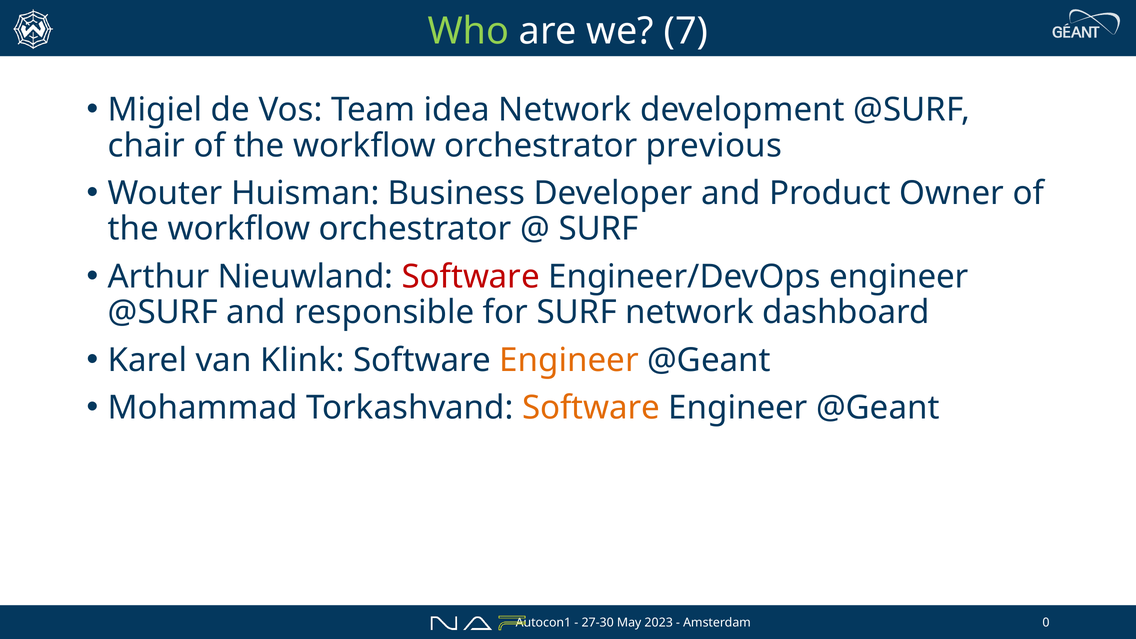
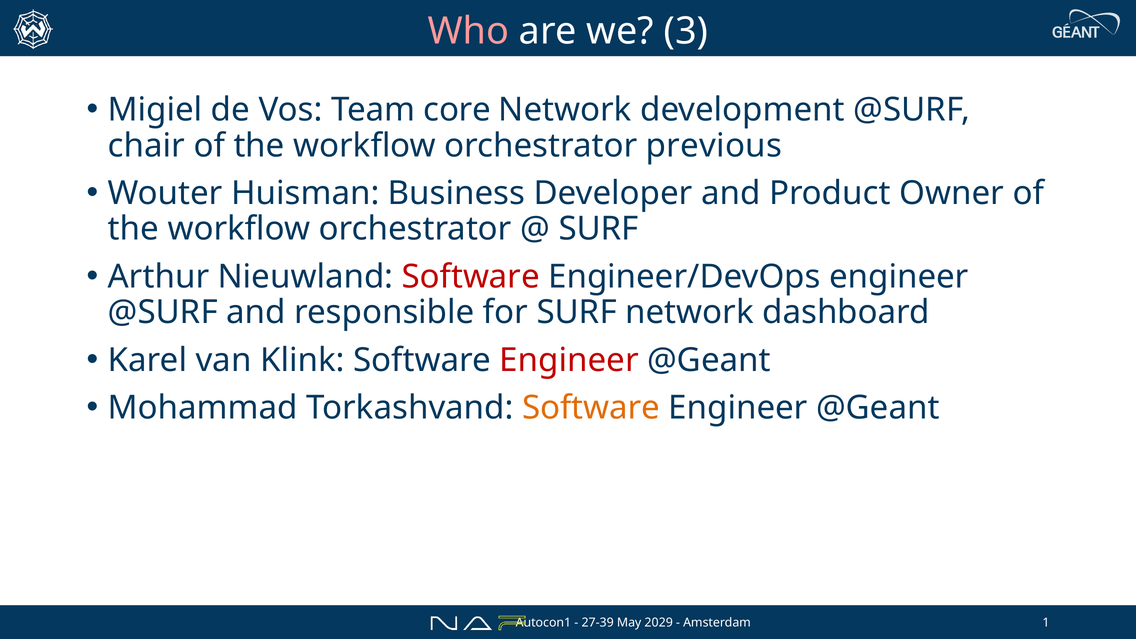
Who colour: light green -> pink (468, 31)
7: 7 -> 3 (686, 31)
idea: idea -> core (457, 110)
Engineer colour: orange -> red (569, 360)
27-30: 27-30 -> 27-39 (598, 623)
2023: 2023 -> 2029 (659, 623)
0: 0 -> 1 (1046, 623)
